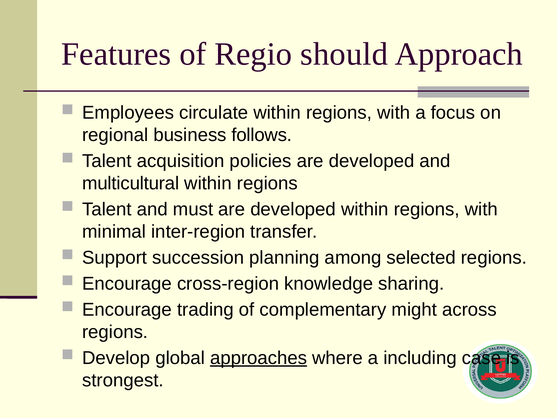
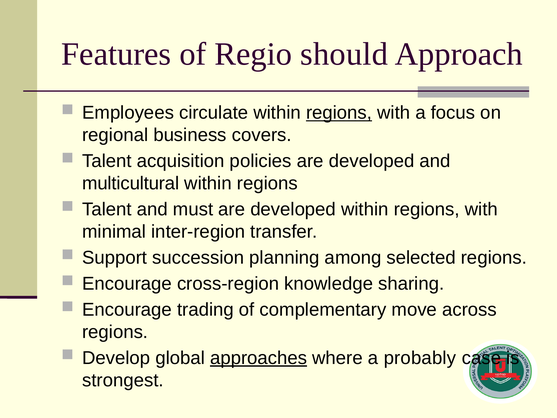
regions underline: none -> present (339, 113)
follows: follows -> covers (262, 135)
might: might -> move (414, 309)
including: including -> probably (420, 358)
